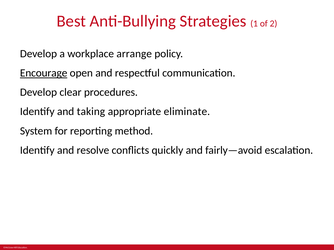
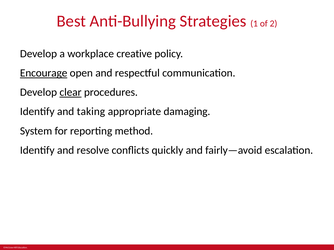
arrange: arrange -> creative (134, 54)
clear underline: none -> present (71, 93)
eliminate: eliminate -> damaging (187, 112)
